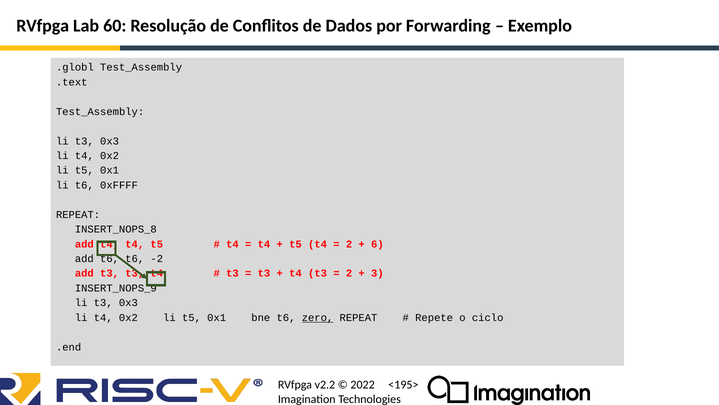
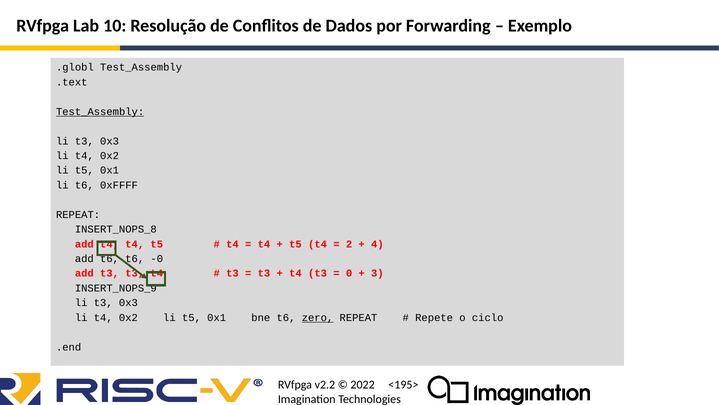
60: 60 -> 10 (115, 26)
Test_Assembly underline: none -> present (100, 112)
6: 6 -> 4 (377, 244)
-2: -2 -> -0 (157, 258)
2: 2 -> 0 (349, 273)
